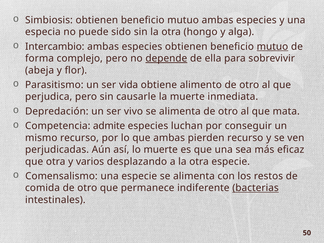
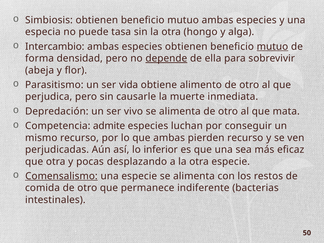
sido: sido -> tasa (121, 32)
complejo: complejo -> densidad (80, 58)
lo muerte: muerte -> inferior (161, 150)
varios: varios -> pocas (90, 161)
Comensalismo underline: none -> present (61, 176)
bacterias underline: present -> none (256, 188)
